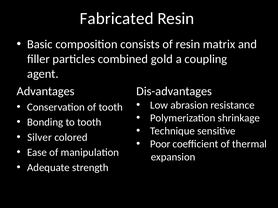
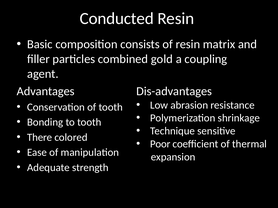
Fabricated: Fabricated -> Conducted (117, 19)
Silver: Silver -> There (40, 138)
